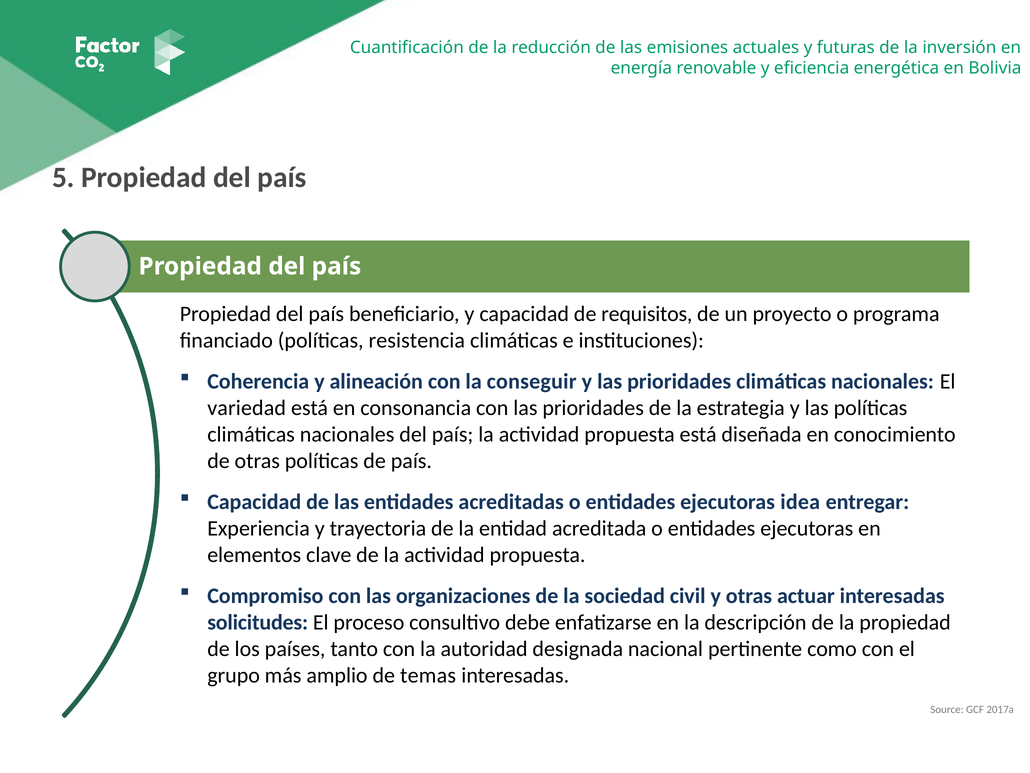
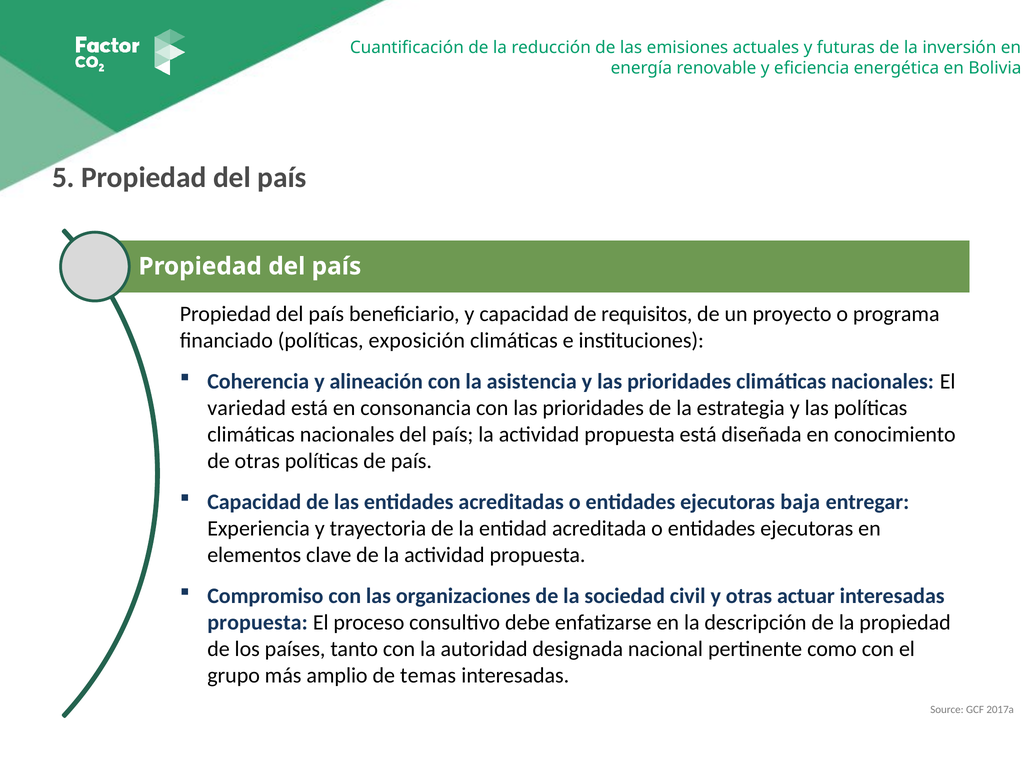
resistencia: resistencia -> exposición (417, 340)
conseguir: conseguir -> asistencia (532, 381)
idea: idea -> baja (800, 502)
solicitudes: solicitudes -> propuesta (258, 622)
